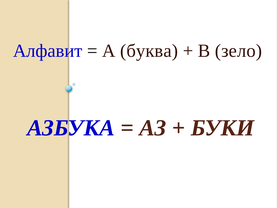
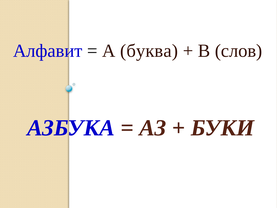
зело: зело -> слов (239, 51)
